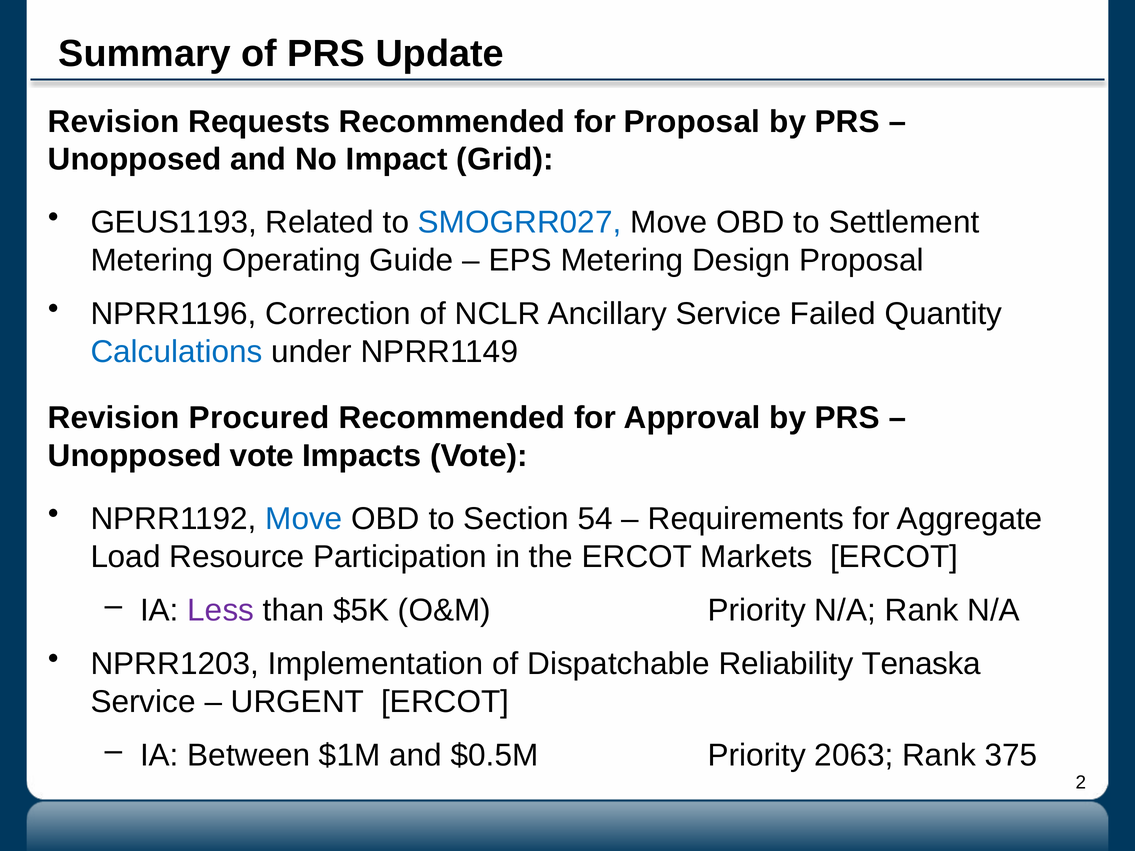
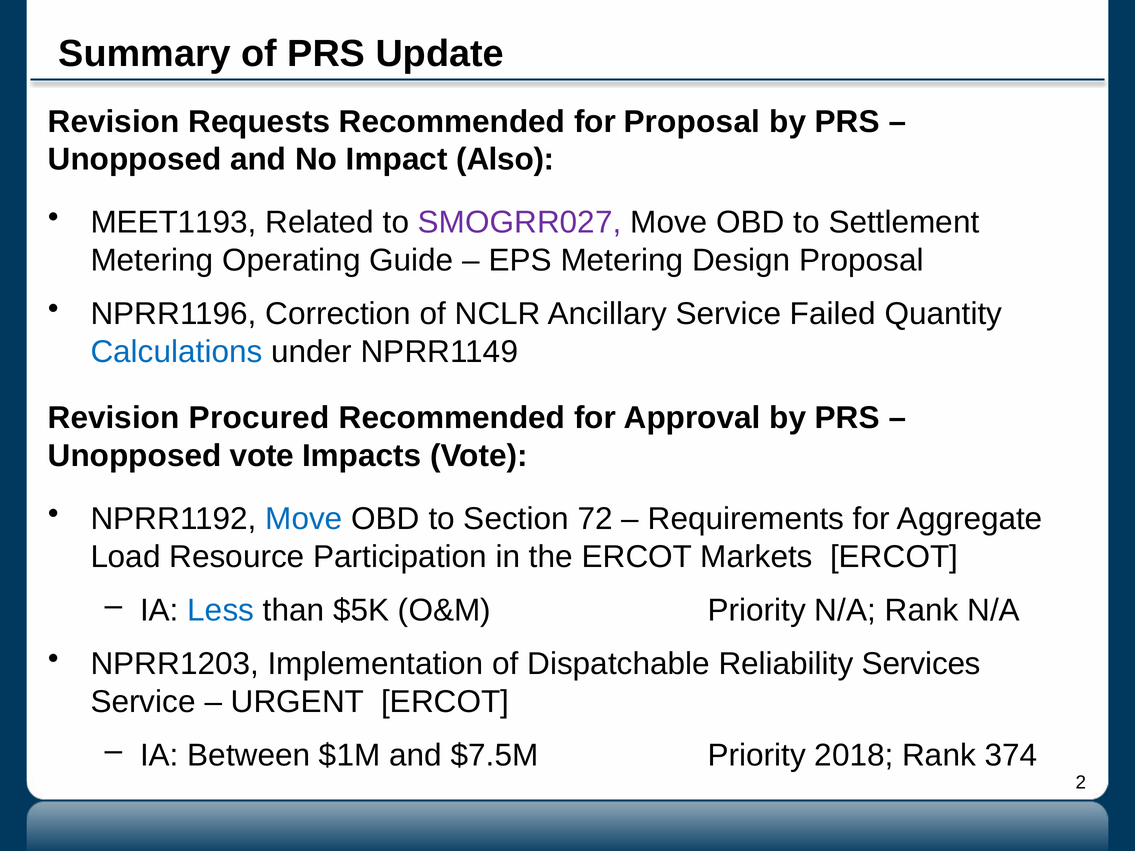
Grid: Grid -> Also (505, 159)
GEUS1193: GEUS1193 -> MEET1193 (174, 223)
SMOGRR027 colour: blue -> purple (520, 223)
54: 54 -> 72 (595, 519)
Less colour: purple -> blue (221, 610)
Tenaska: Tenaska -> Services (921, 664)
$0.5M: $0.5M -> $7.5M (495, 756)
2063: 2063 -> 2018 (854, 756)
375: 375 -> 374 (1011, 756)
